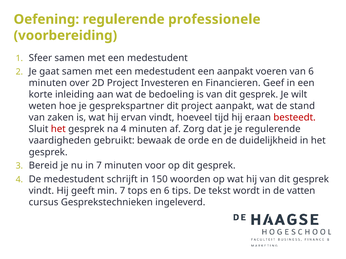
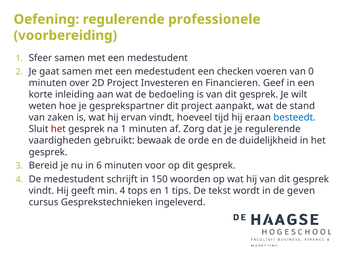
een aanpakt: aanpakt -> checken (235, 72)
van 6: 6 -> 0 (311, 72)
besteedt colour: red -> blue (295, 118)
na 4: 4 -> 1 (124, 129)
in 7: 7 -> 6 (99, 166)
min 7: 7 -> 4 (122, 191)
en 6: 6 -> 1 (167, 191)
vatten: vatten -> geven (301, 191)
